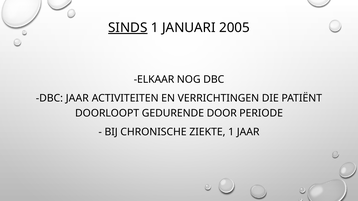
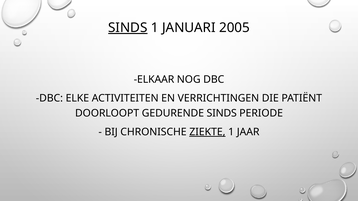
DBC JAAR: JAAR -> ELKE (77, 98)
GEDURENDE DOOR: DOOR -> SINDS (222, 113)
ZIEKTE underline: none -> present (207, 132)
